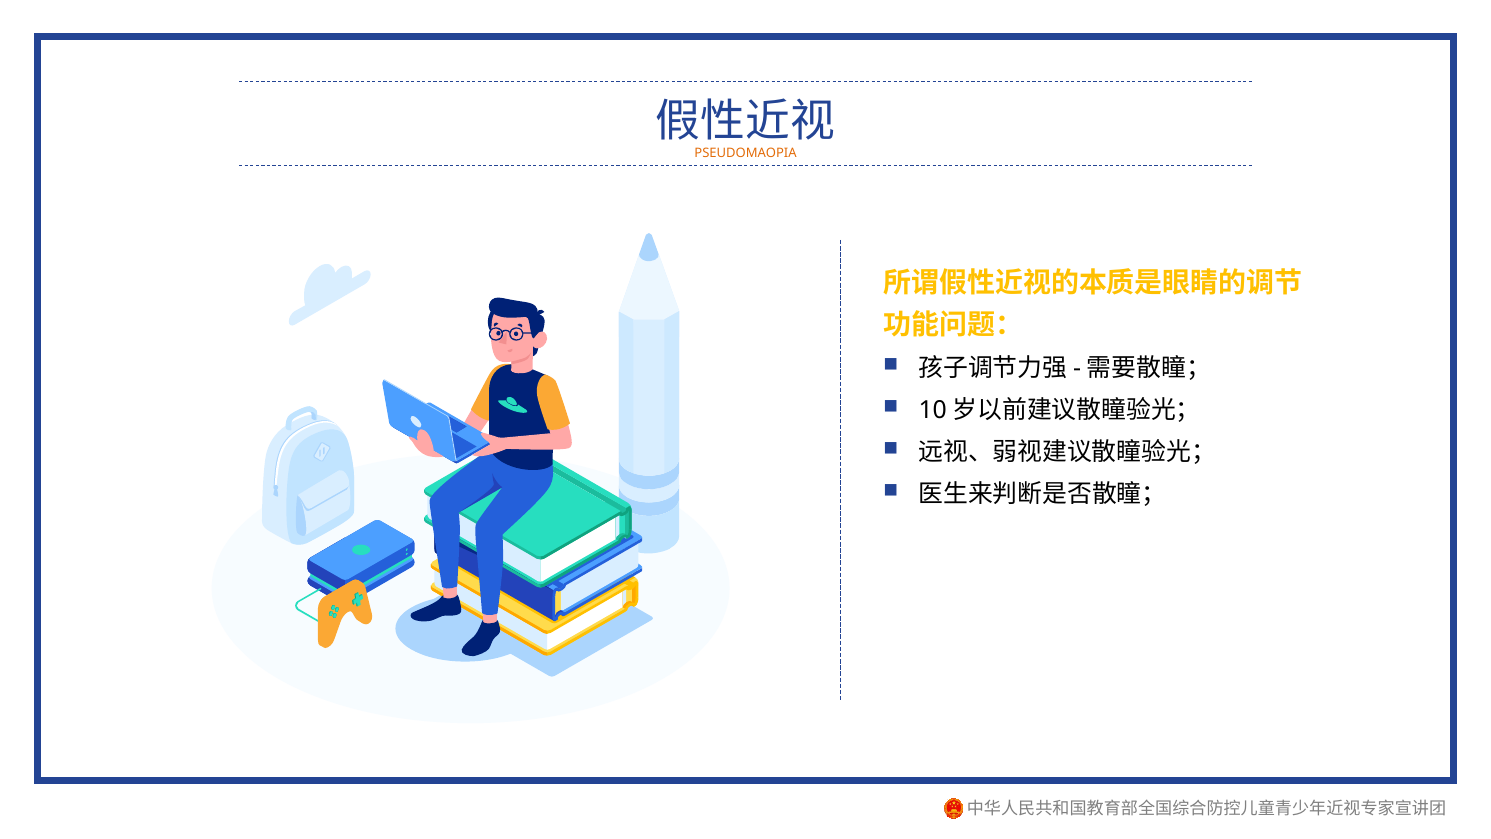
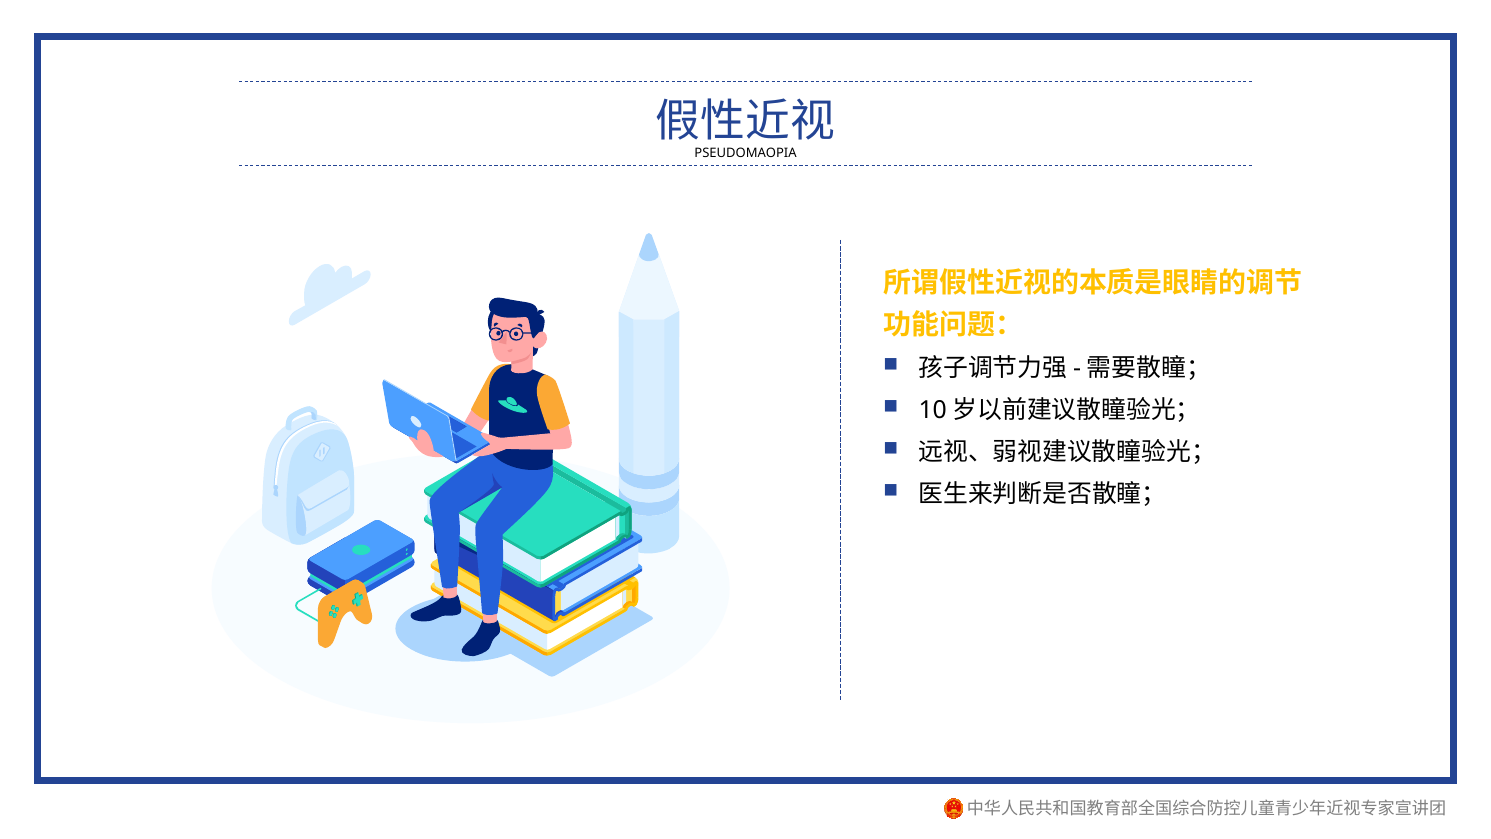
PSEUDOMAOPIA colour: orange -> black (746, 153)
